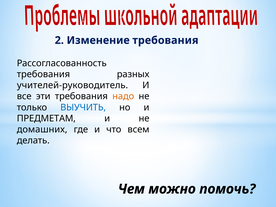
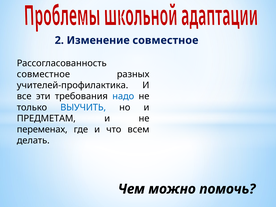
Изменение требования: требования -> совместное (165, 40)
требования: требования -> совместное (43, 74)
учителей-руководитель: учителей-руководитель -> учителей-профилактика (73, 85)
надо colour: orange -> blue (123, 96)
домашних: домашних -> переменах (42, 129)
